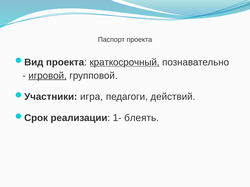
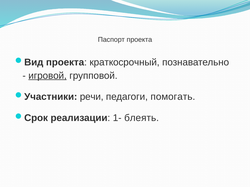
краткосрочный underline: present -> none (125, 62)
игра: игра -> речи (92, 97)
действий: действий -> помогать (173, 97)
